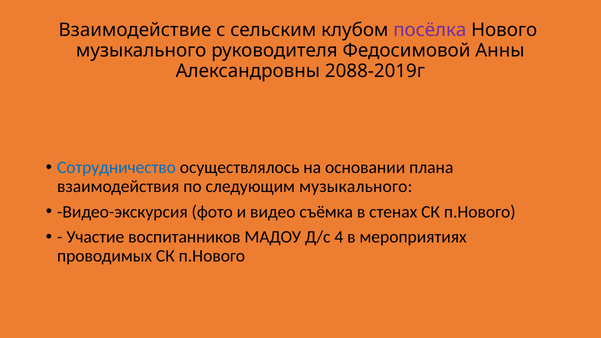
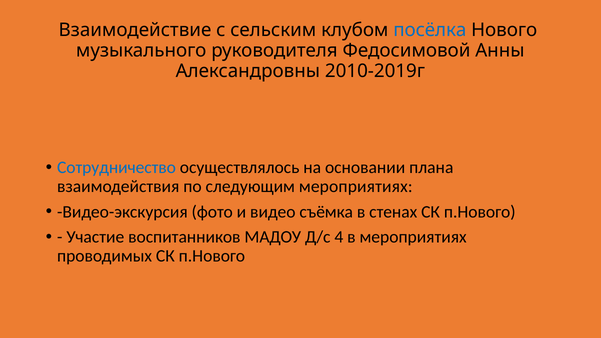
посёлка colour: purple -> blue (430, 30)
2088-2019г: 2088-2019г -> 2010-2019г (375, 71)
следующим музыкального: музыкального -> мероприятиях (356, 187)
